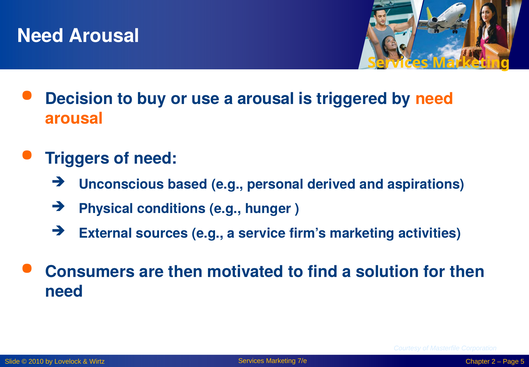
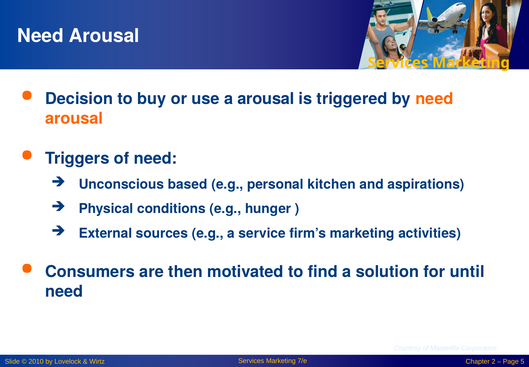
derived: derived -> kitchen (332, 184)
for then: then -> until (467, 271)
